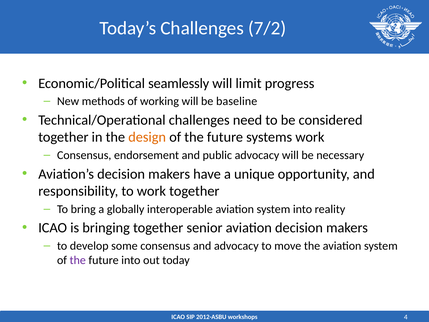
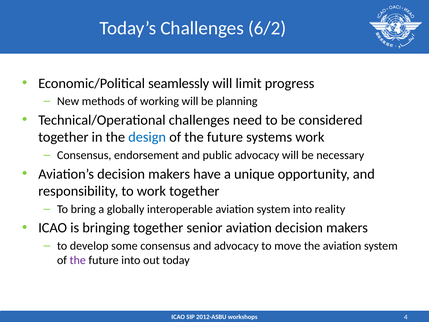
7/2: 7/2 -> 6/2 (267, 28)
baseline: baseline -> planning (237, 101)
design colour: orange -> blue (147, 137)
